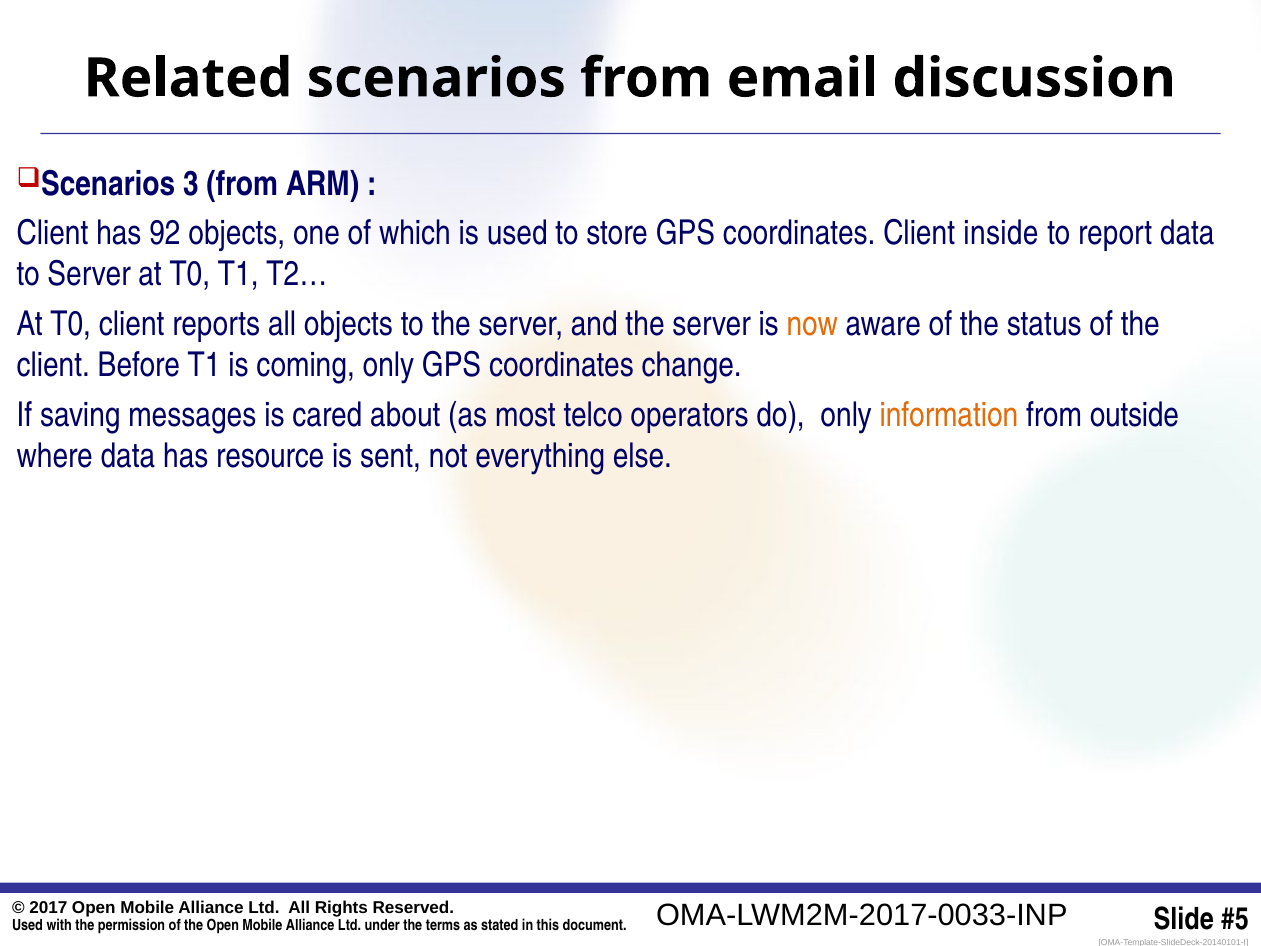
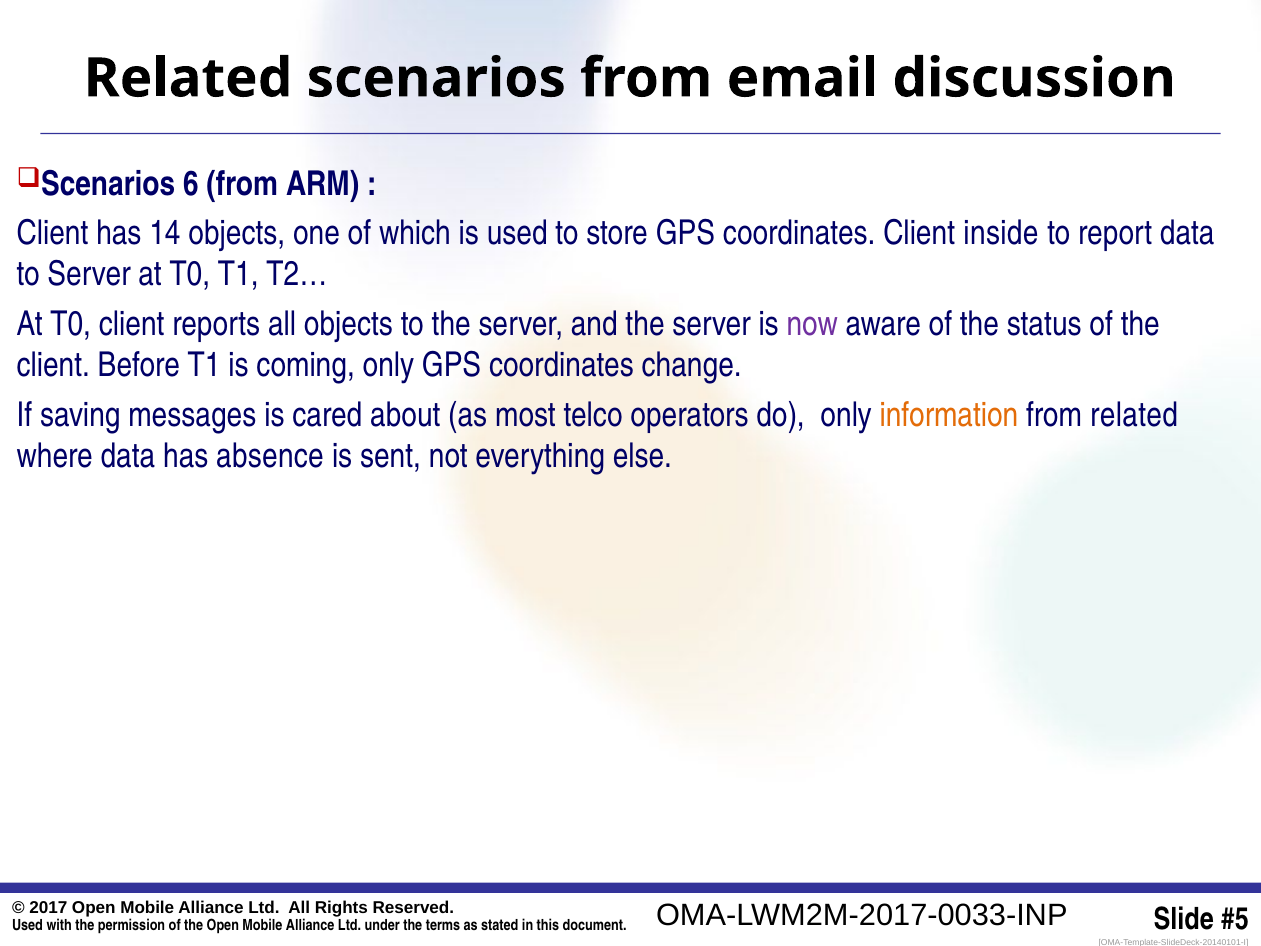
3: 3 -> 6 (191, 184)
92: 92 -> 14 (165, 233)
now colour: orange -> purple (812, 324)
from outside: outside -> related (1134, 415)
resource: resource -> absence (270, 456)
